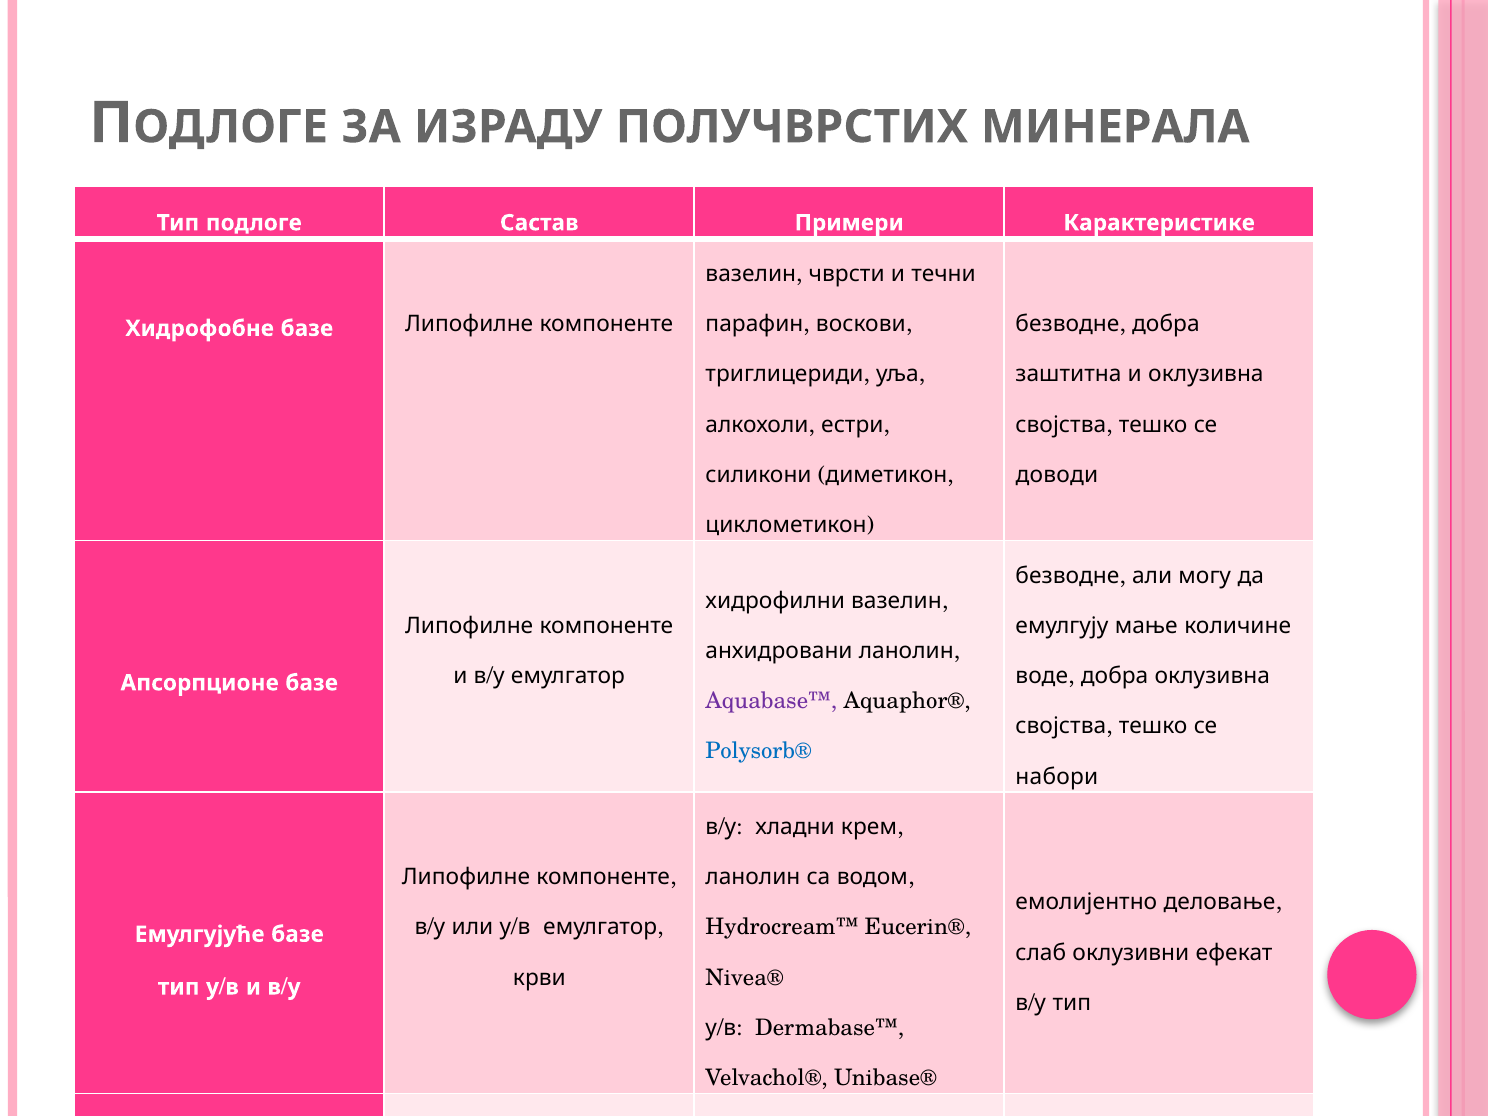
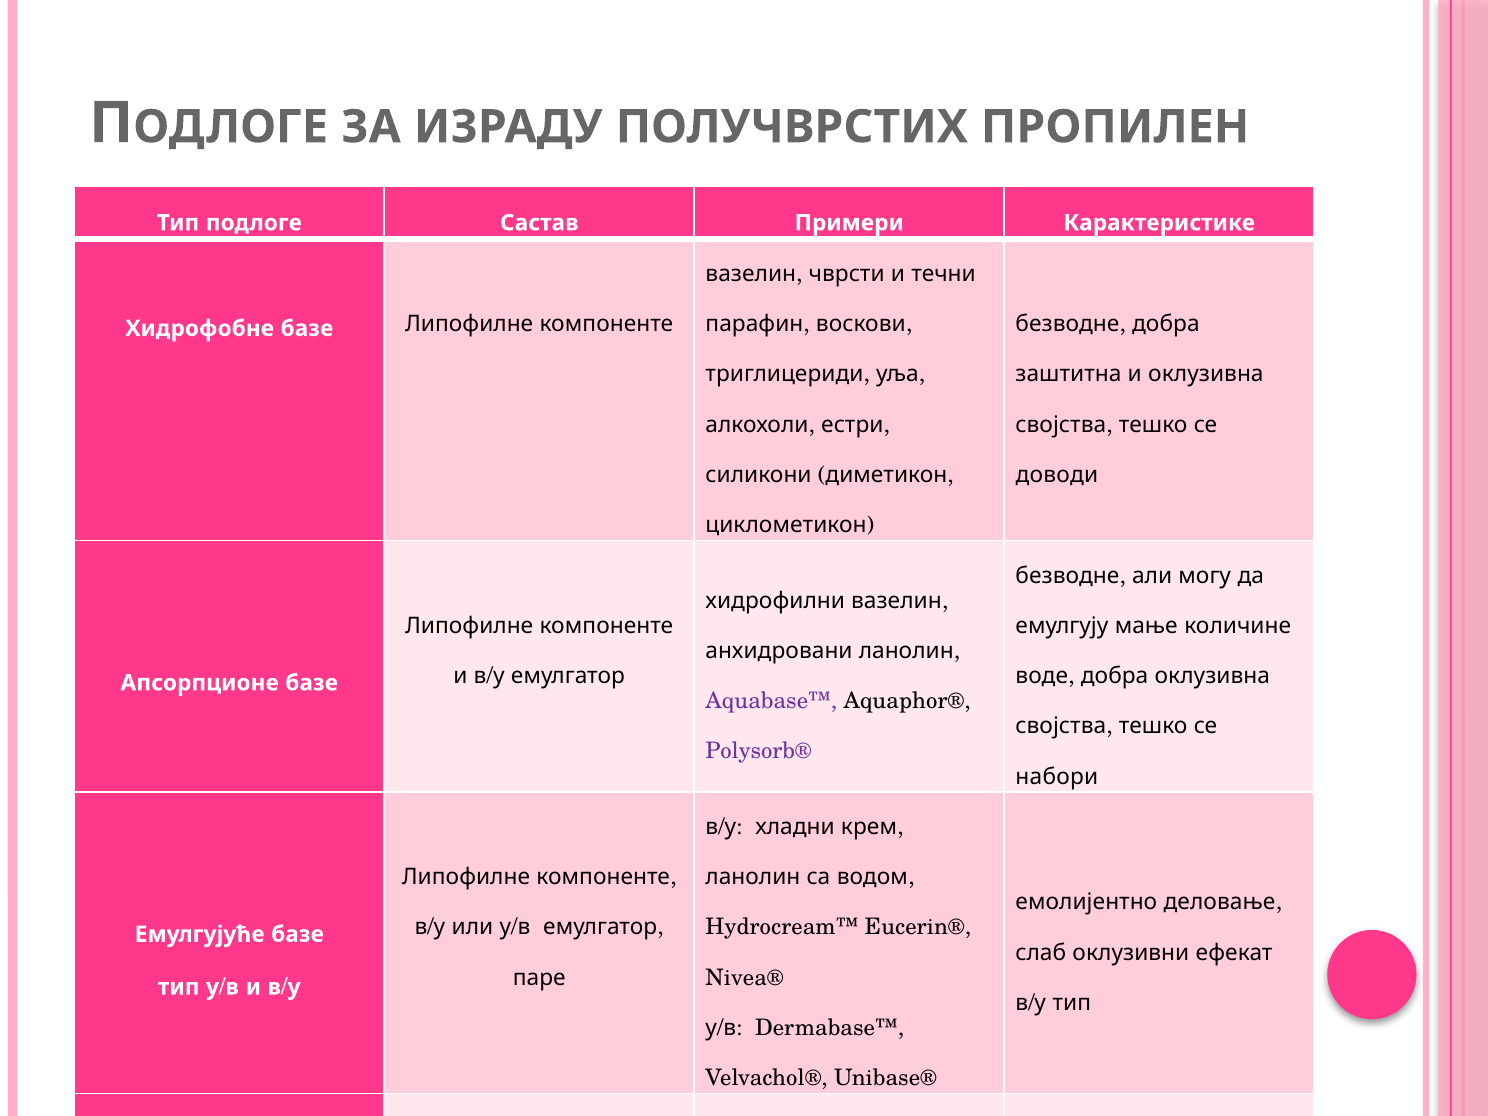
МИНЕРАЛА: МИНЕРАЛА -> ПРОПИЛЕН (1115, 127)
Polysorb® colour: blue -> purple (758, 751)
крви: крви -> паре (539, 978)
